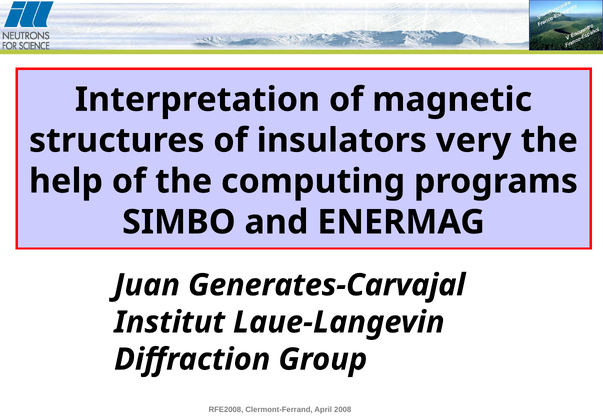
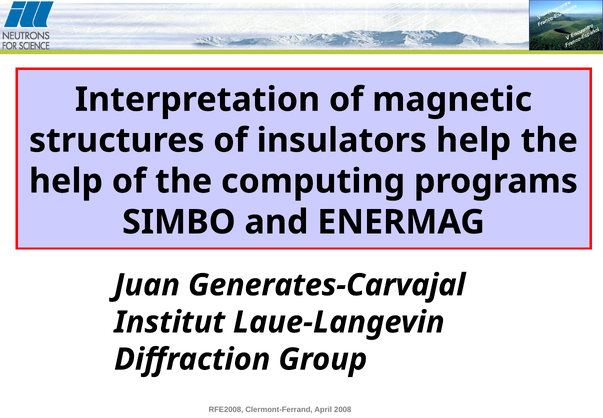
insulators very: very -> help (474, 140)
